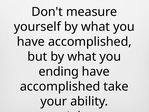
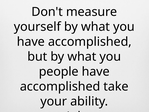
ending: ending -> people (59, 71)
